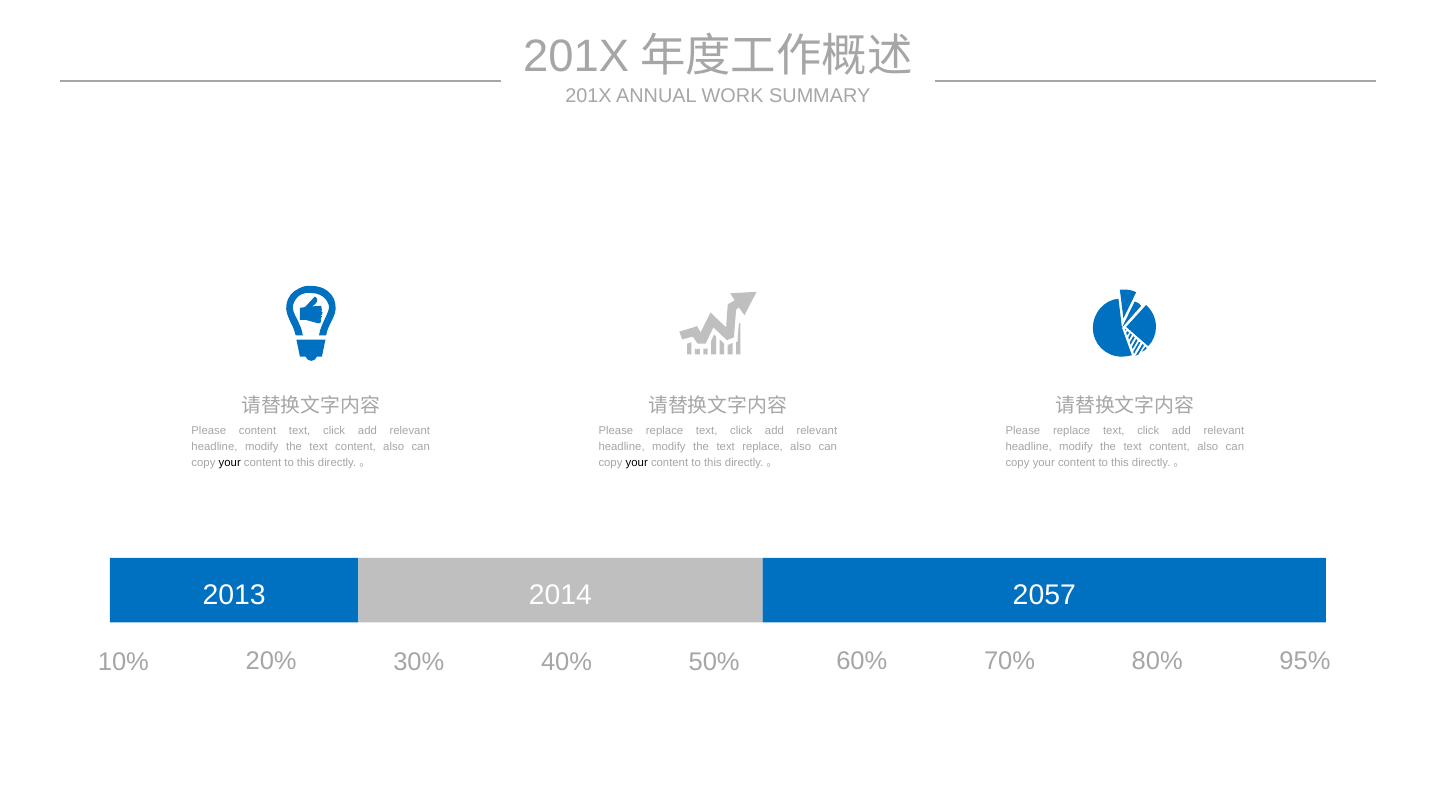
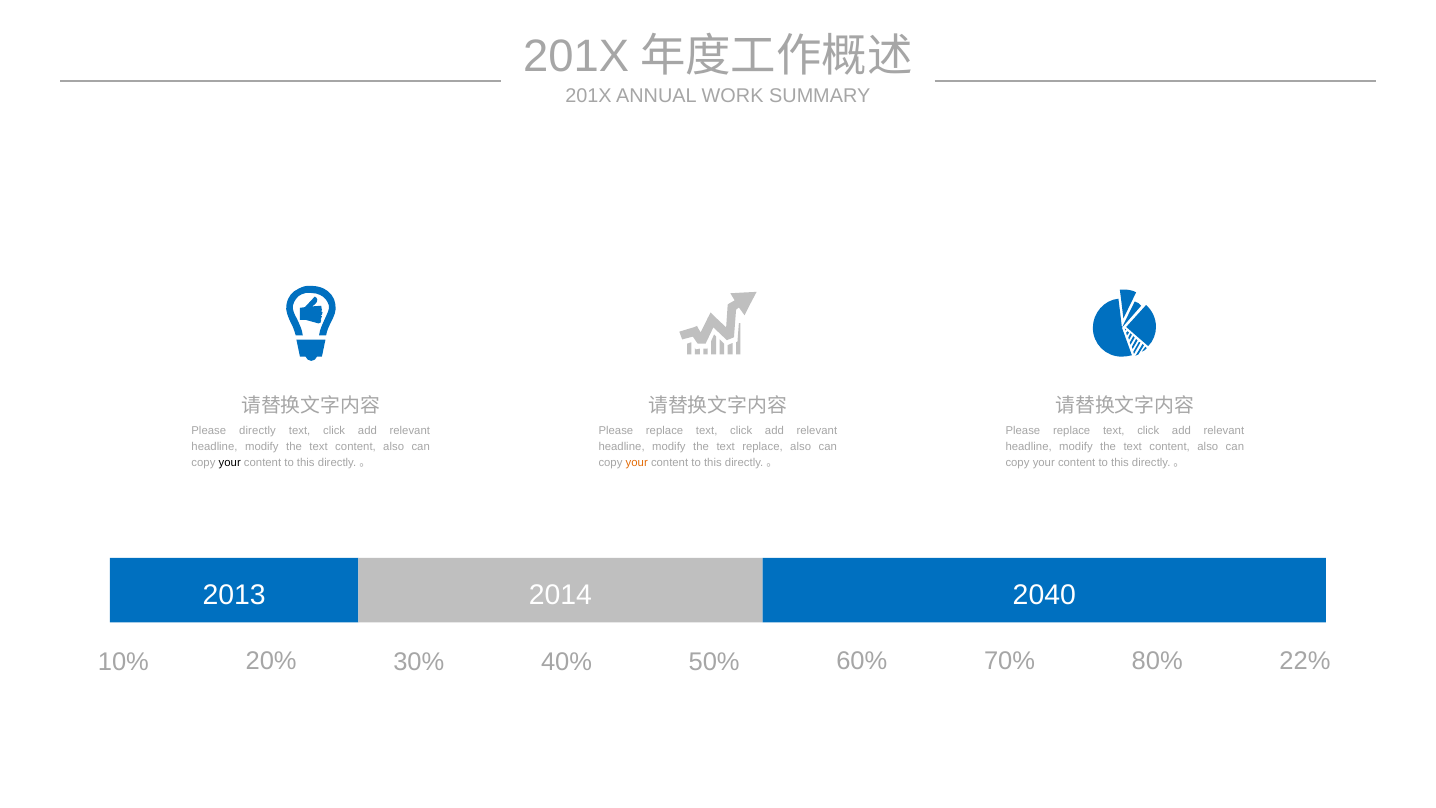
Please content: content -> directly (257, 430)
your colour: black -> orange (637, 463)
2057: 2057 -> 2040 (1044, 595)
95%: 95% -> 22% (1305, 661)
